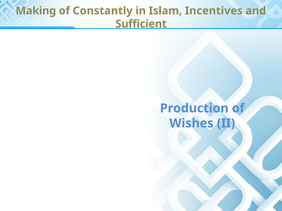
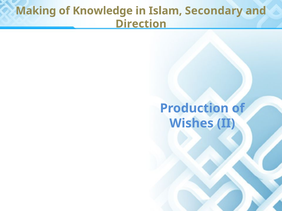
Constantly: Constantly -> Knowledge (103, 11)
Incentives: Incentives -> Secondary (214, 11)
Sufficient: Sufficient -> Direction (141, 24)
